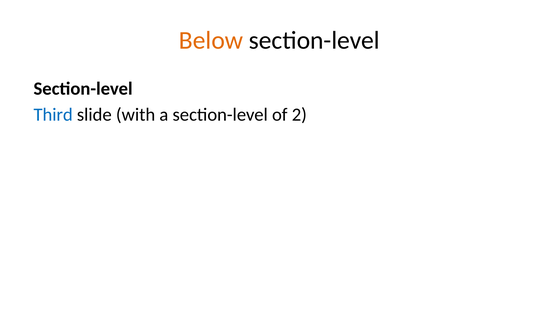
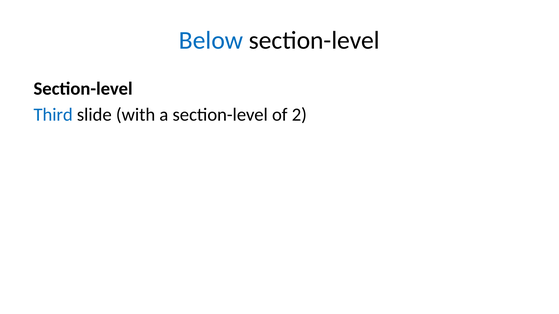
Below colour: orange -> blue (211, 41)
